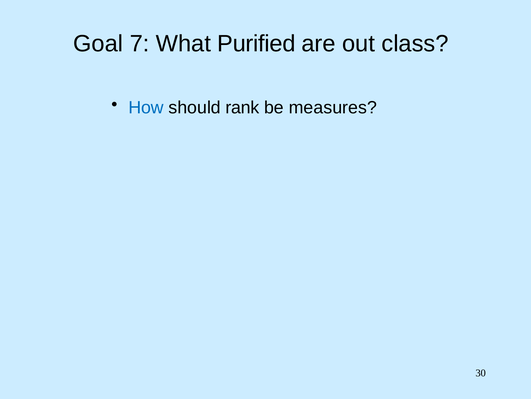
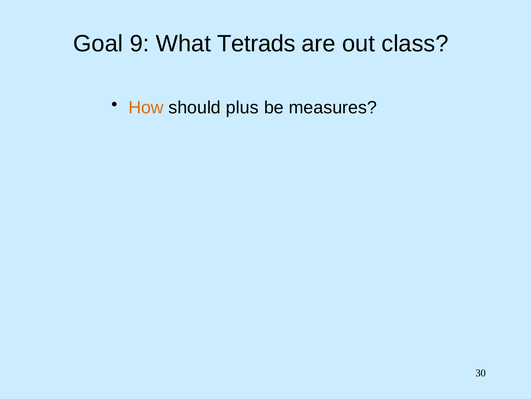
7: 7 -> 9 (140, 44)
Purified: Purified -> Tetrads (256, 44)
How colour: blue -> orange (146, 107)
rank: rank -> plus (242, 107)
